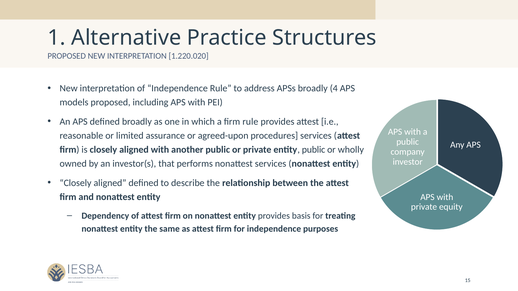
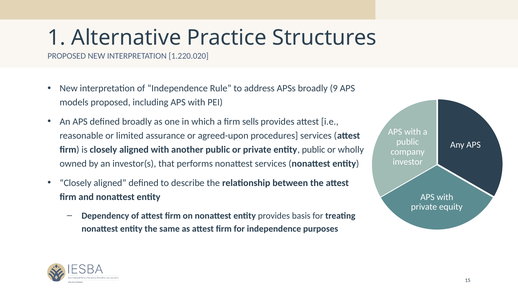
4: 4 -> 9 (334, 88)
firm rule: rule -> sells (250, 122)
